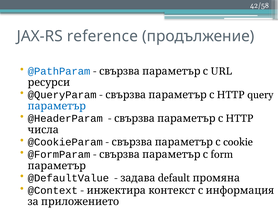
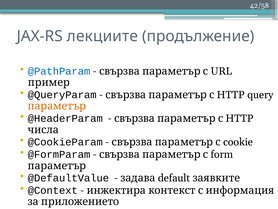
reference: reference -> лекциите (102, 36)
ресурси: ресурси -> пример (49, 82)
параметър colour: blue -> orange (57, 106)
промяна: промяна -> заявките (216, 178)
